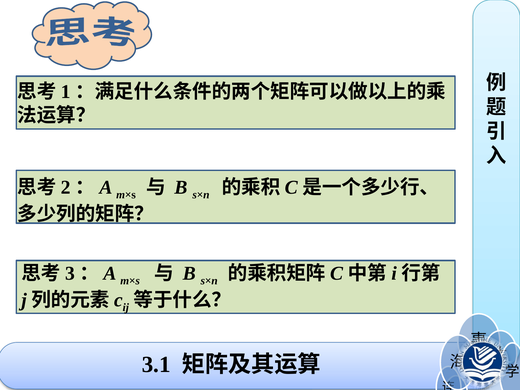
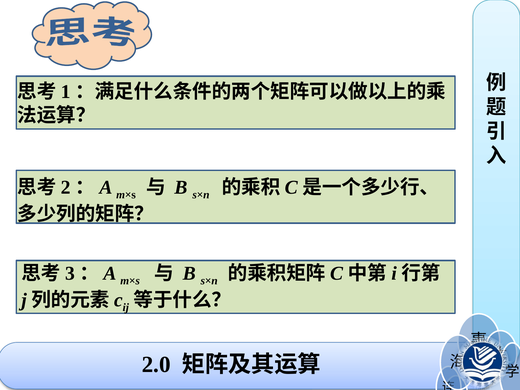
3.1: 3.1 -> 2.0 (156, 365)
